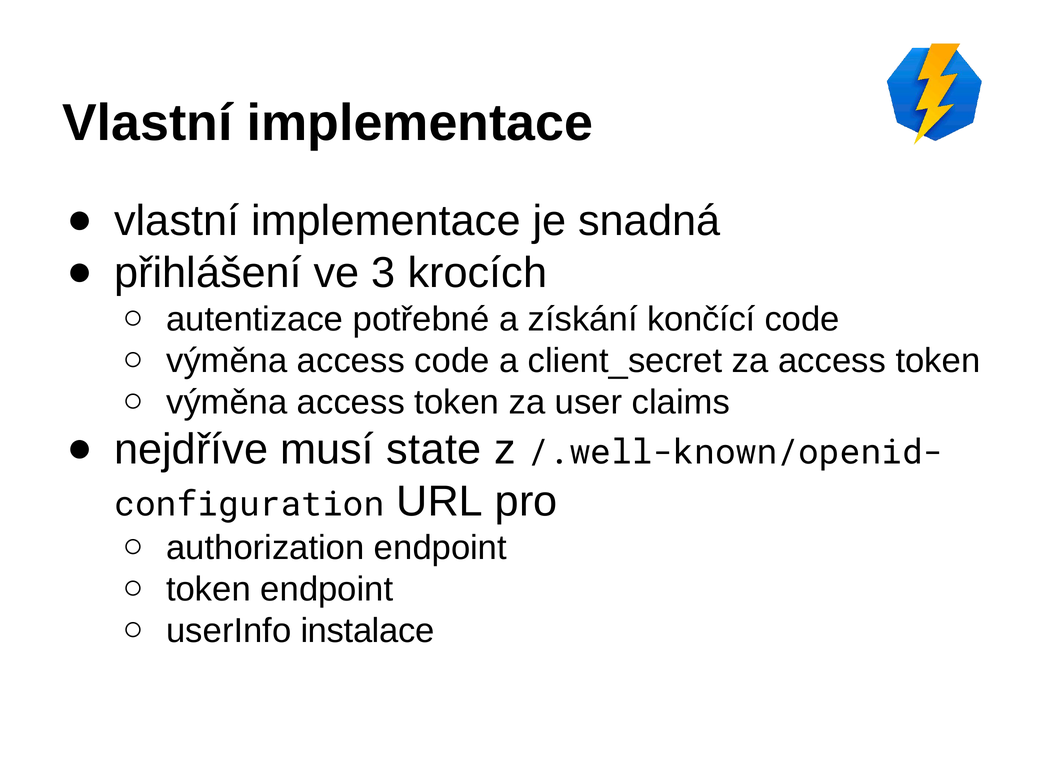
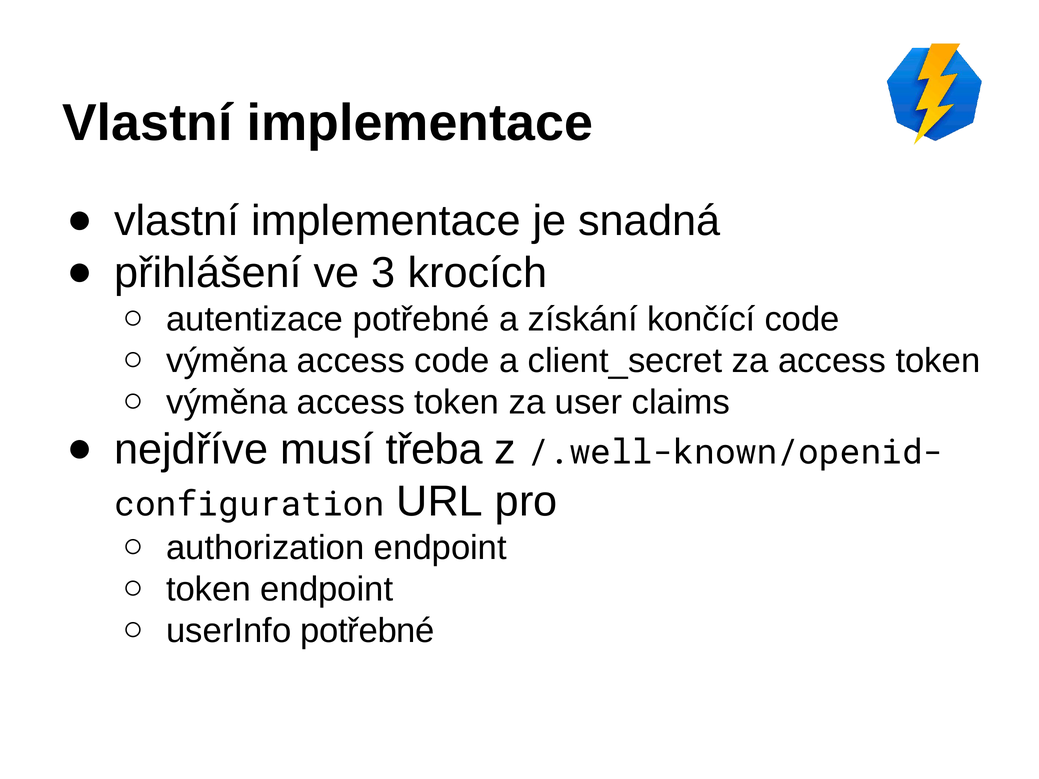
state: state -> třeba (434, 450)
userInfo instalace: instalace -> potřebné (368, 631)
